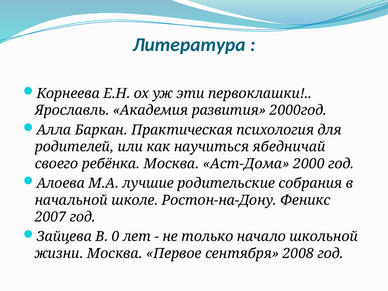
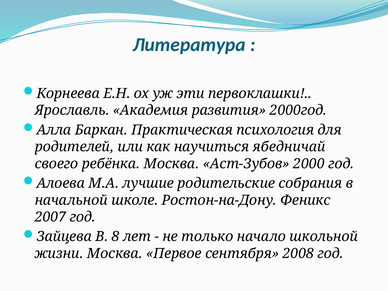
Аст-Дома: Аст-Дома -> Аст-Зубов (246, 164)
0: 0 -> 8 (116, 237)
